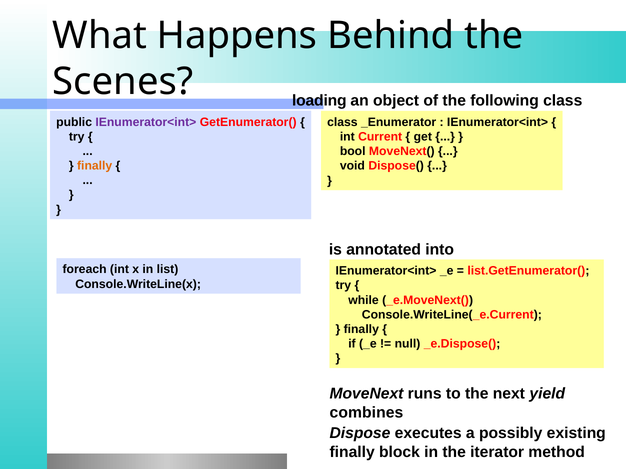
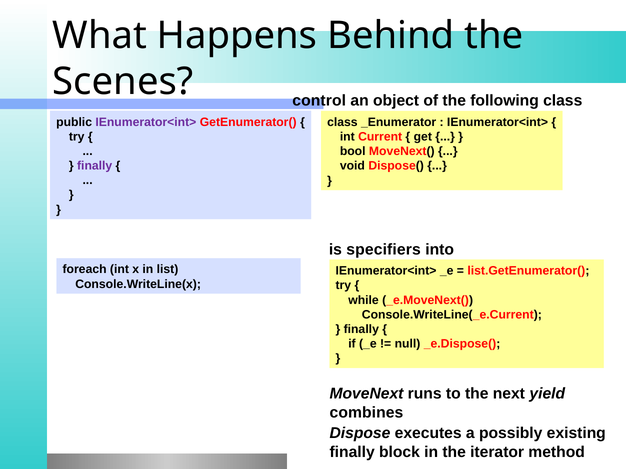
loading: loading -> control (319, 101)
finally colour: orange -> purple (95, 166)
annotated: annotated -> specifiers (384, 250)
